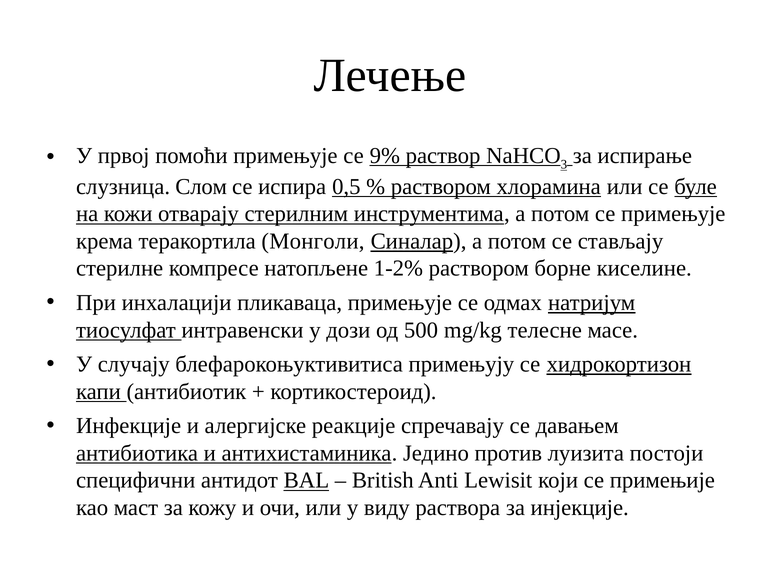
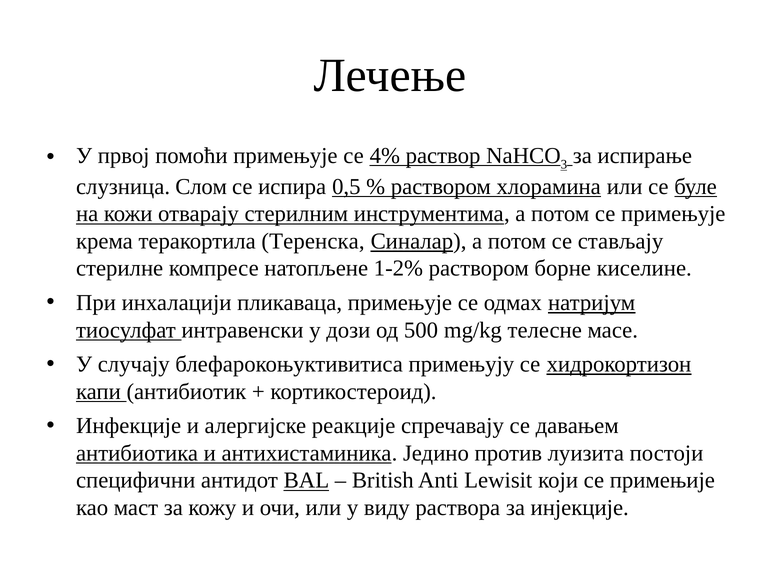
9%: 9% -> 4% (385, 156)
Монголи: Монголи -> Теренска (313, 241)
